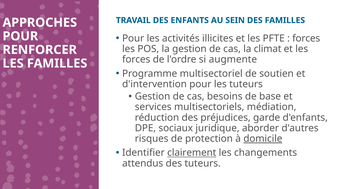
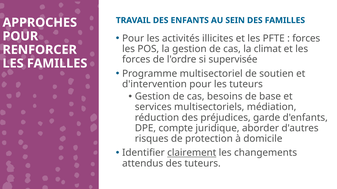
augmente: augmente -> supervisée (233, 60)
sociaux: sociaux -> compte (176, 129)
domicile underline: present -> none (263, 139)
